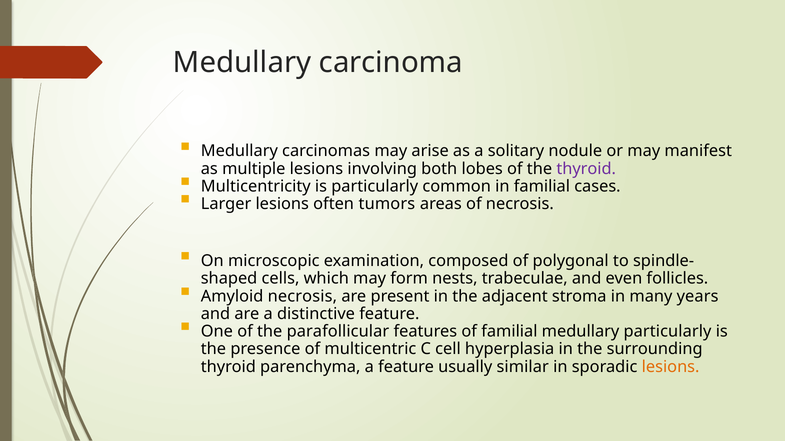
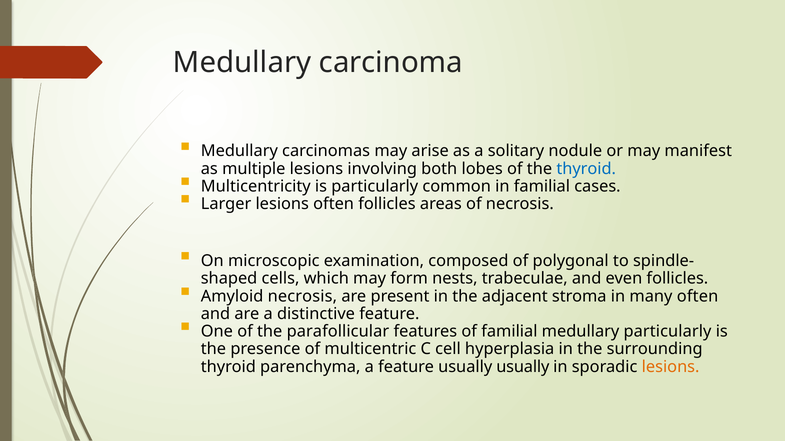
thyroid colour: purple -> blue (586, 169)
often tumors: tumors -> follicles (387, 204)
many years: years -> often (698, 297)
usually similar: similar -> usually (523, 367)
